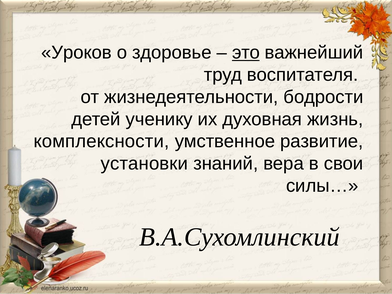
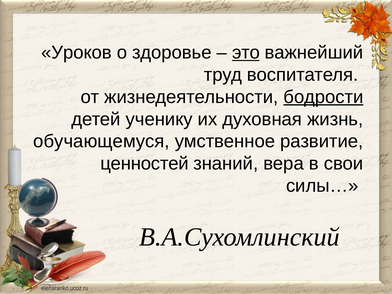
бодрости underline: none -> present (323, 97)
комплексности: комплексности -> обучающемуся (101, 141)
установки: установки -> ценностей (145, 164)
